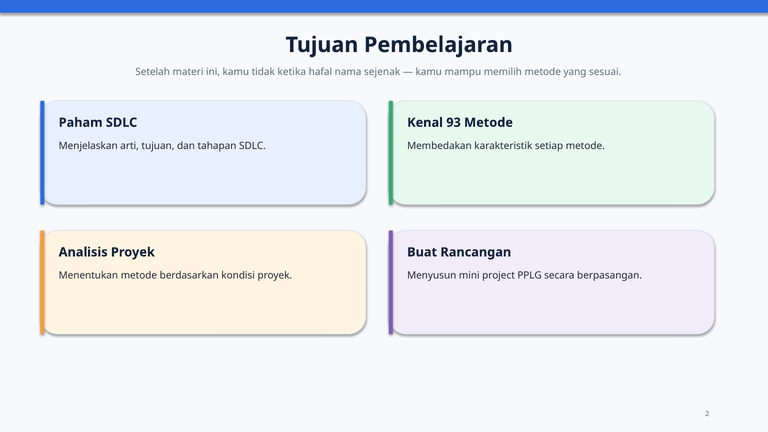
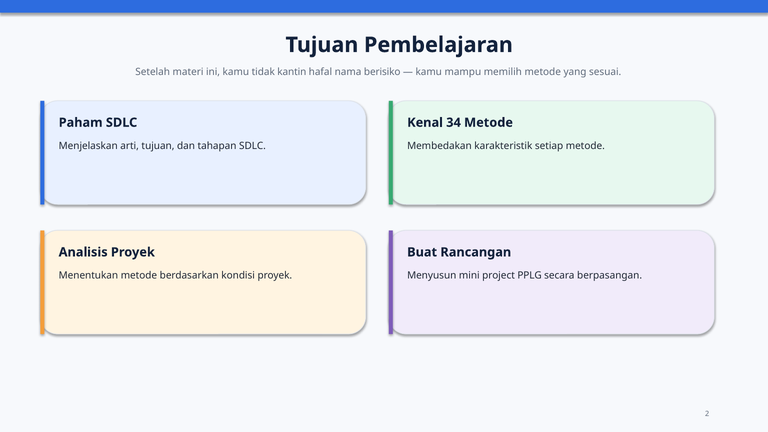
ketika: ketika -> kantin (292, 72)
sejenak: sejenak -> berisiko (382, 72)
93: 93 -> 34 (454, 123)
